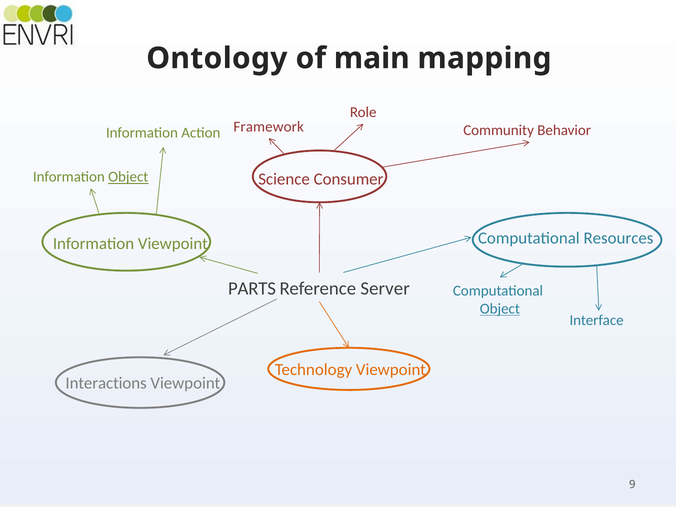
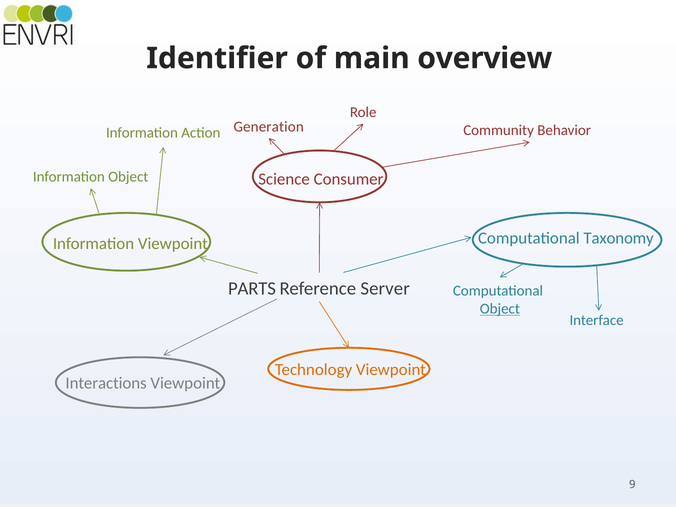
Ontology: Ontology -> Identifier (217, 58)
mapping: mapping -> overview (485, 58)
Framework: Framework -> Generation (269, 127)
Object underline: present -> none (128, 177)
Resources: Resources -> Taxonomy (619, 238)
